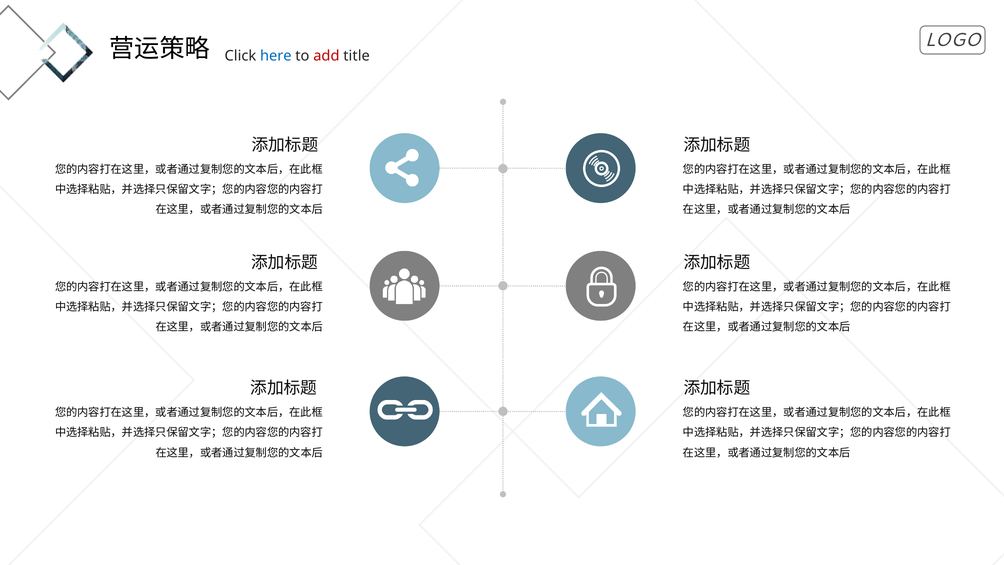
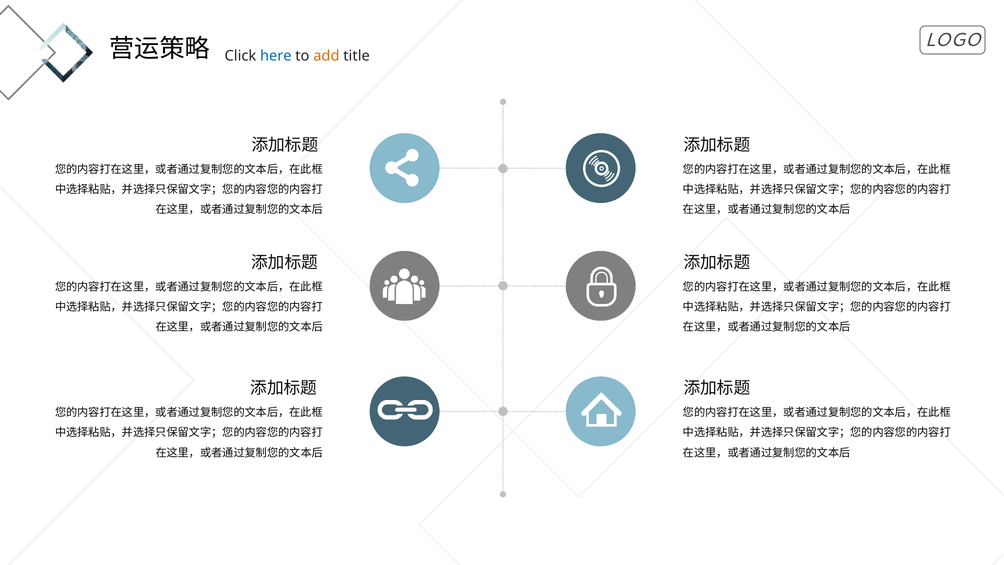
add colour: red -> orange (326, 56)
